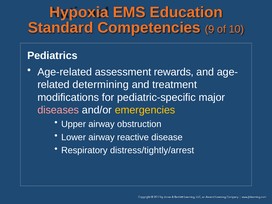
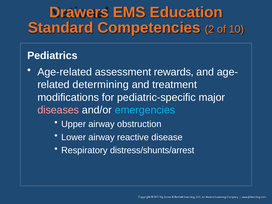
Hypoxia: Hypoxia -> Drawers (79, 12)
9: 9 -> 2 (210, 29)
emergencies colour: yellow -> light blue (145, 110)
distress/tightly/arrest: distress/tightly/arrest -> distress/shunts/arrest (152, 150)
